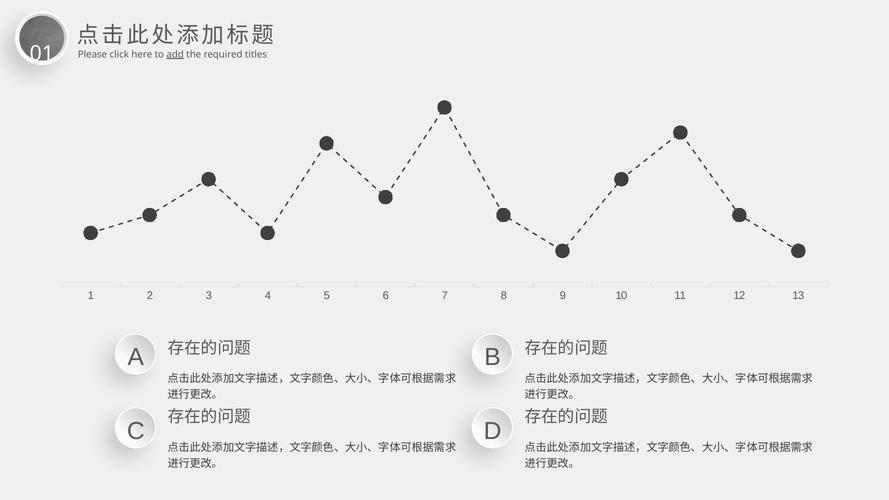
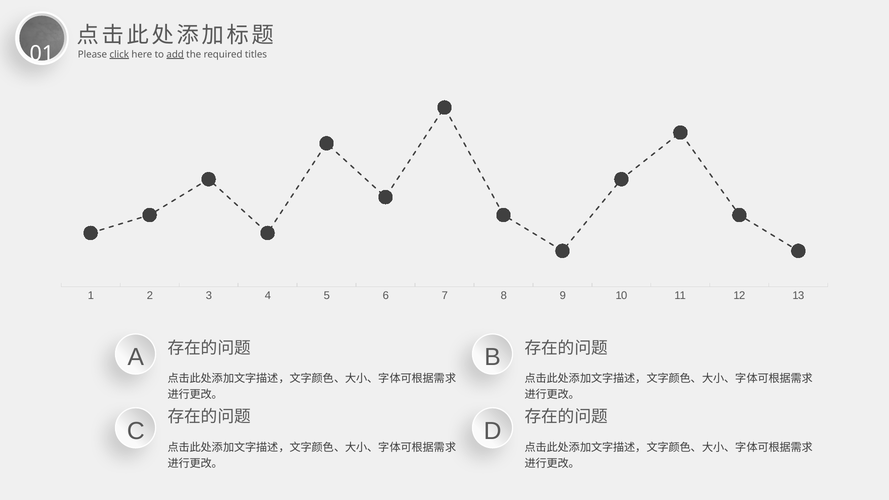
click underline: none -> present (119, 54)
